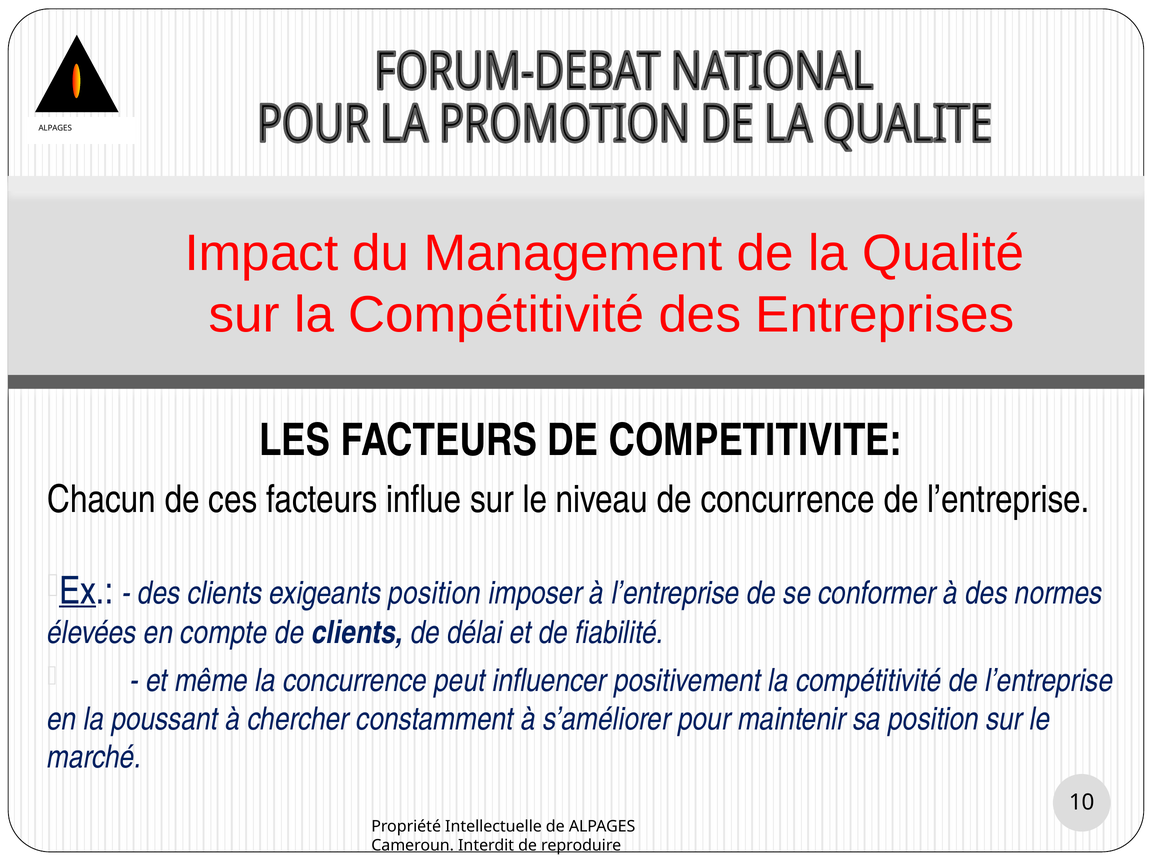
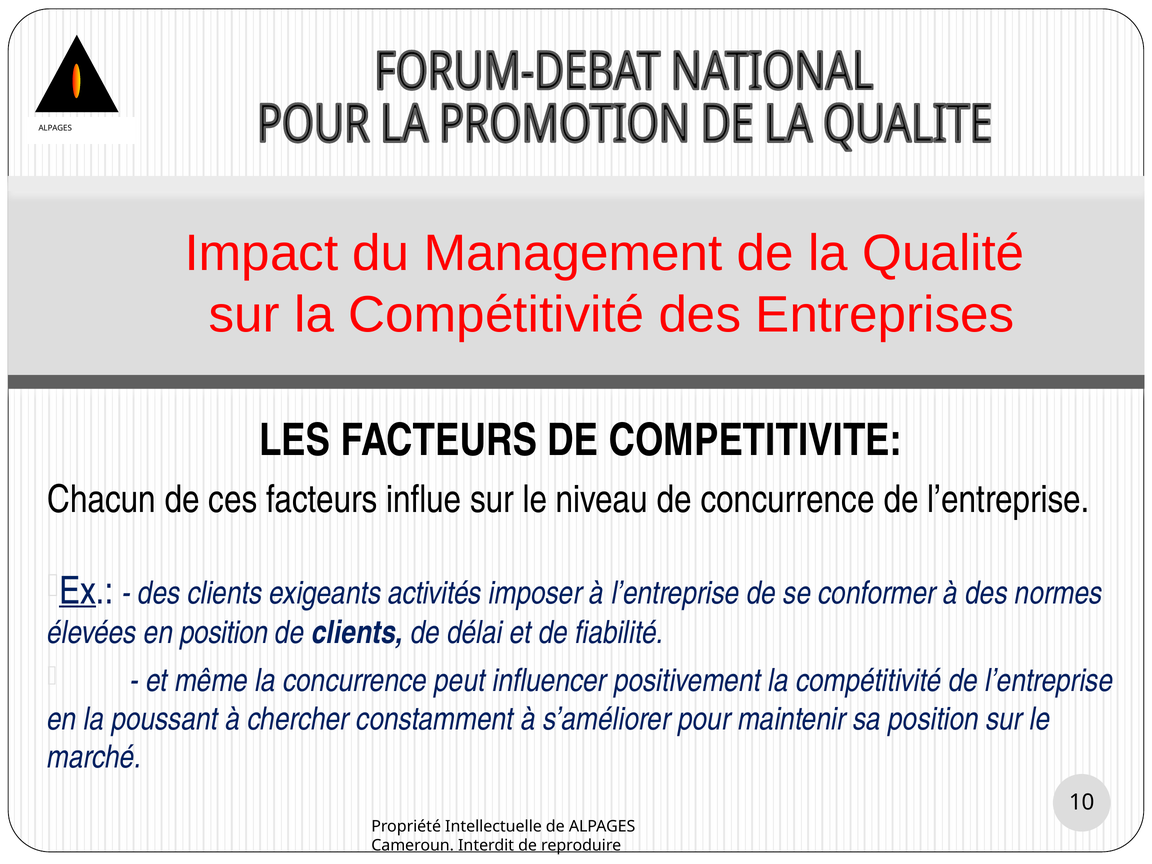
exigeants position: position -> activités (435, 593)
en compte: compte -> position (224, 633)
